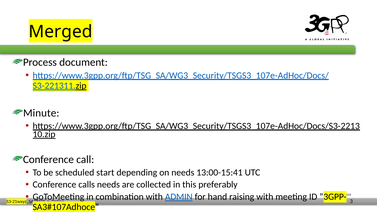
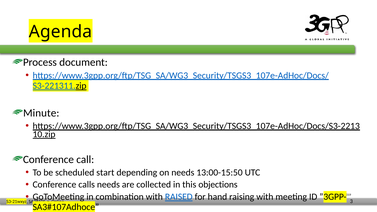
Merged: Merged -> Agenda (60, 32)
13:00-15:41: 13:00-15:41 -> 13:00-15:50 (220, 172)
preferably: preferably -> objections (218, 185)
ADMIN: ADMIN -> RAISED (179, 197)
